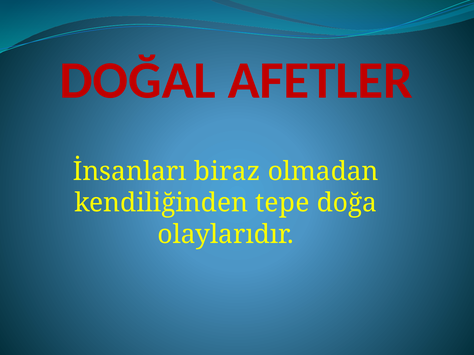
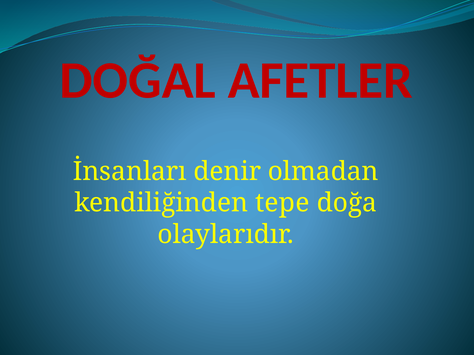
biraz: biraz -> denir (227, 172)
